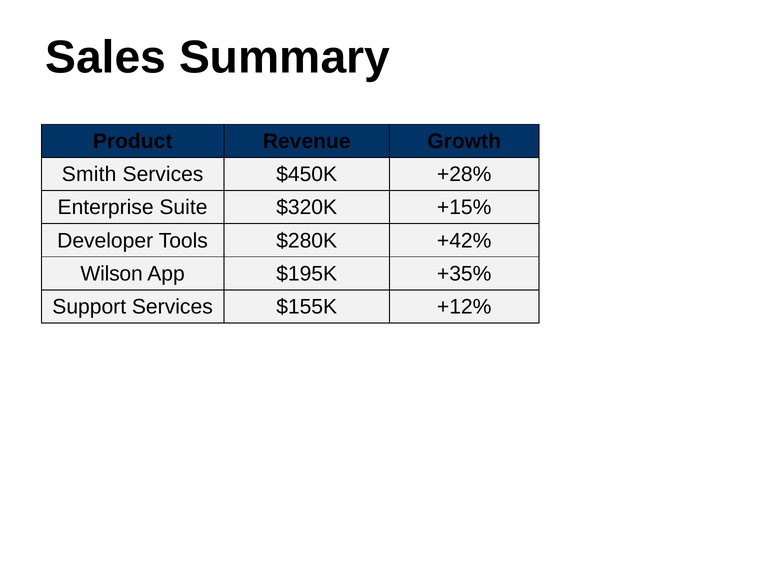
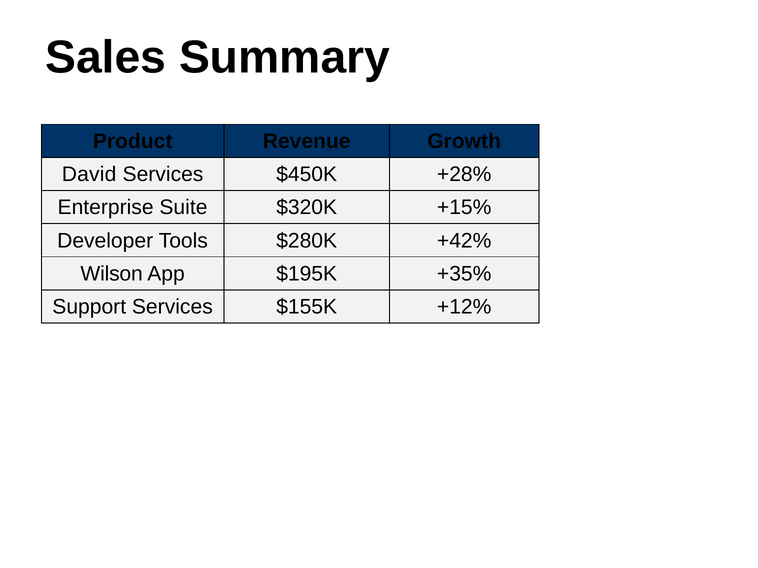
Smith: Smith -> David (89, 174)
